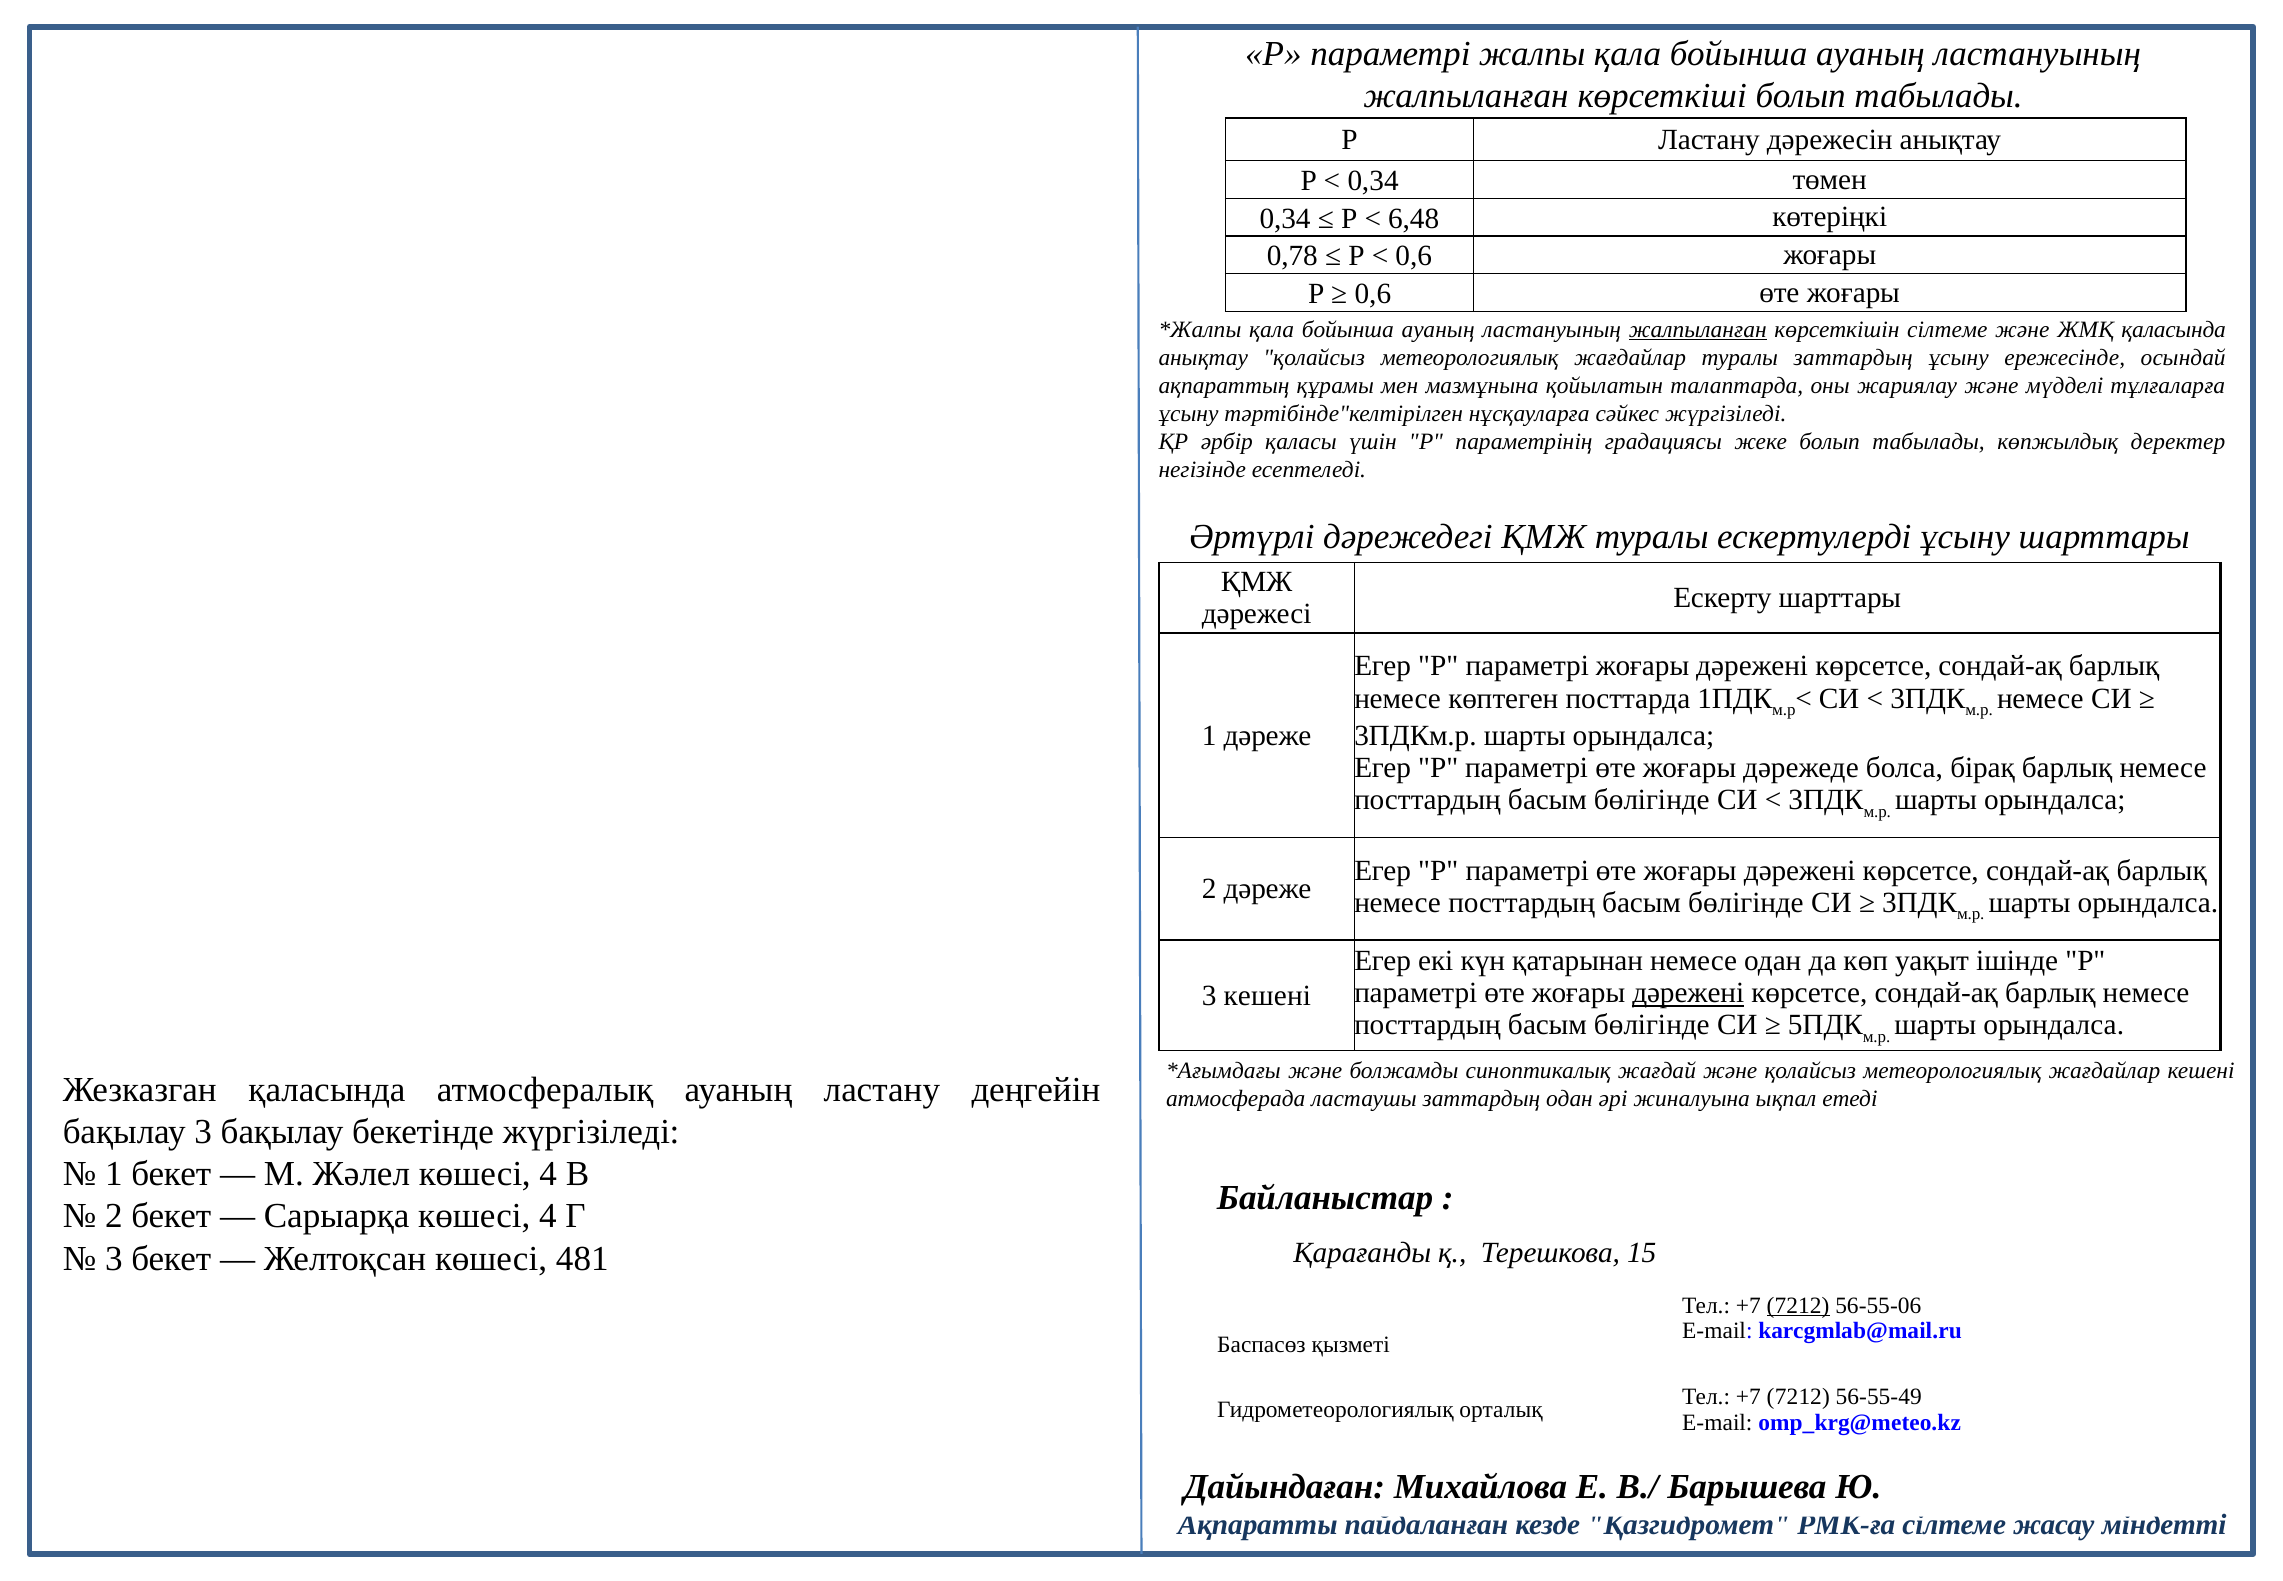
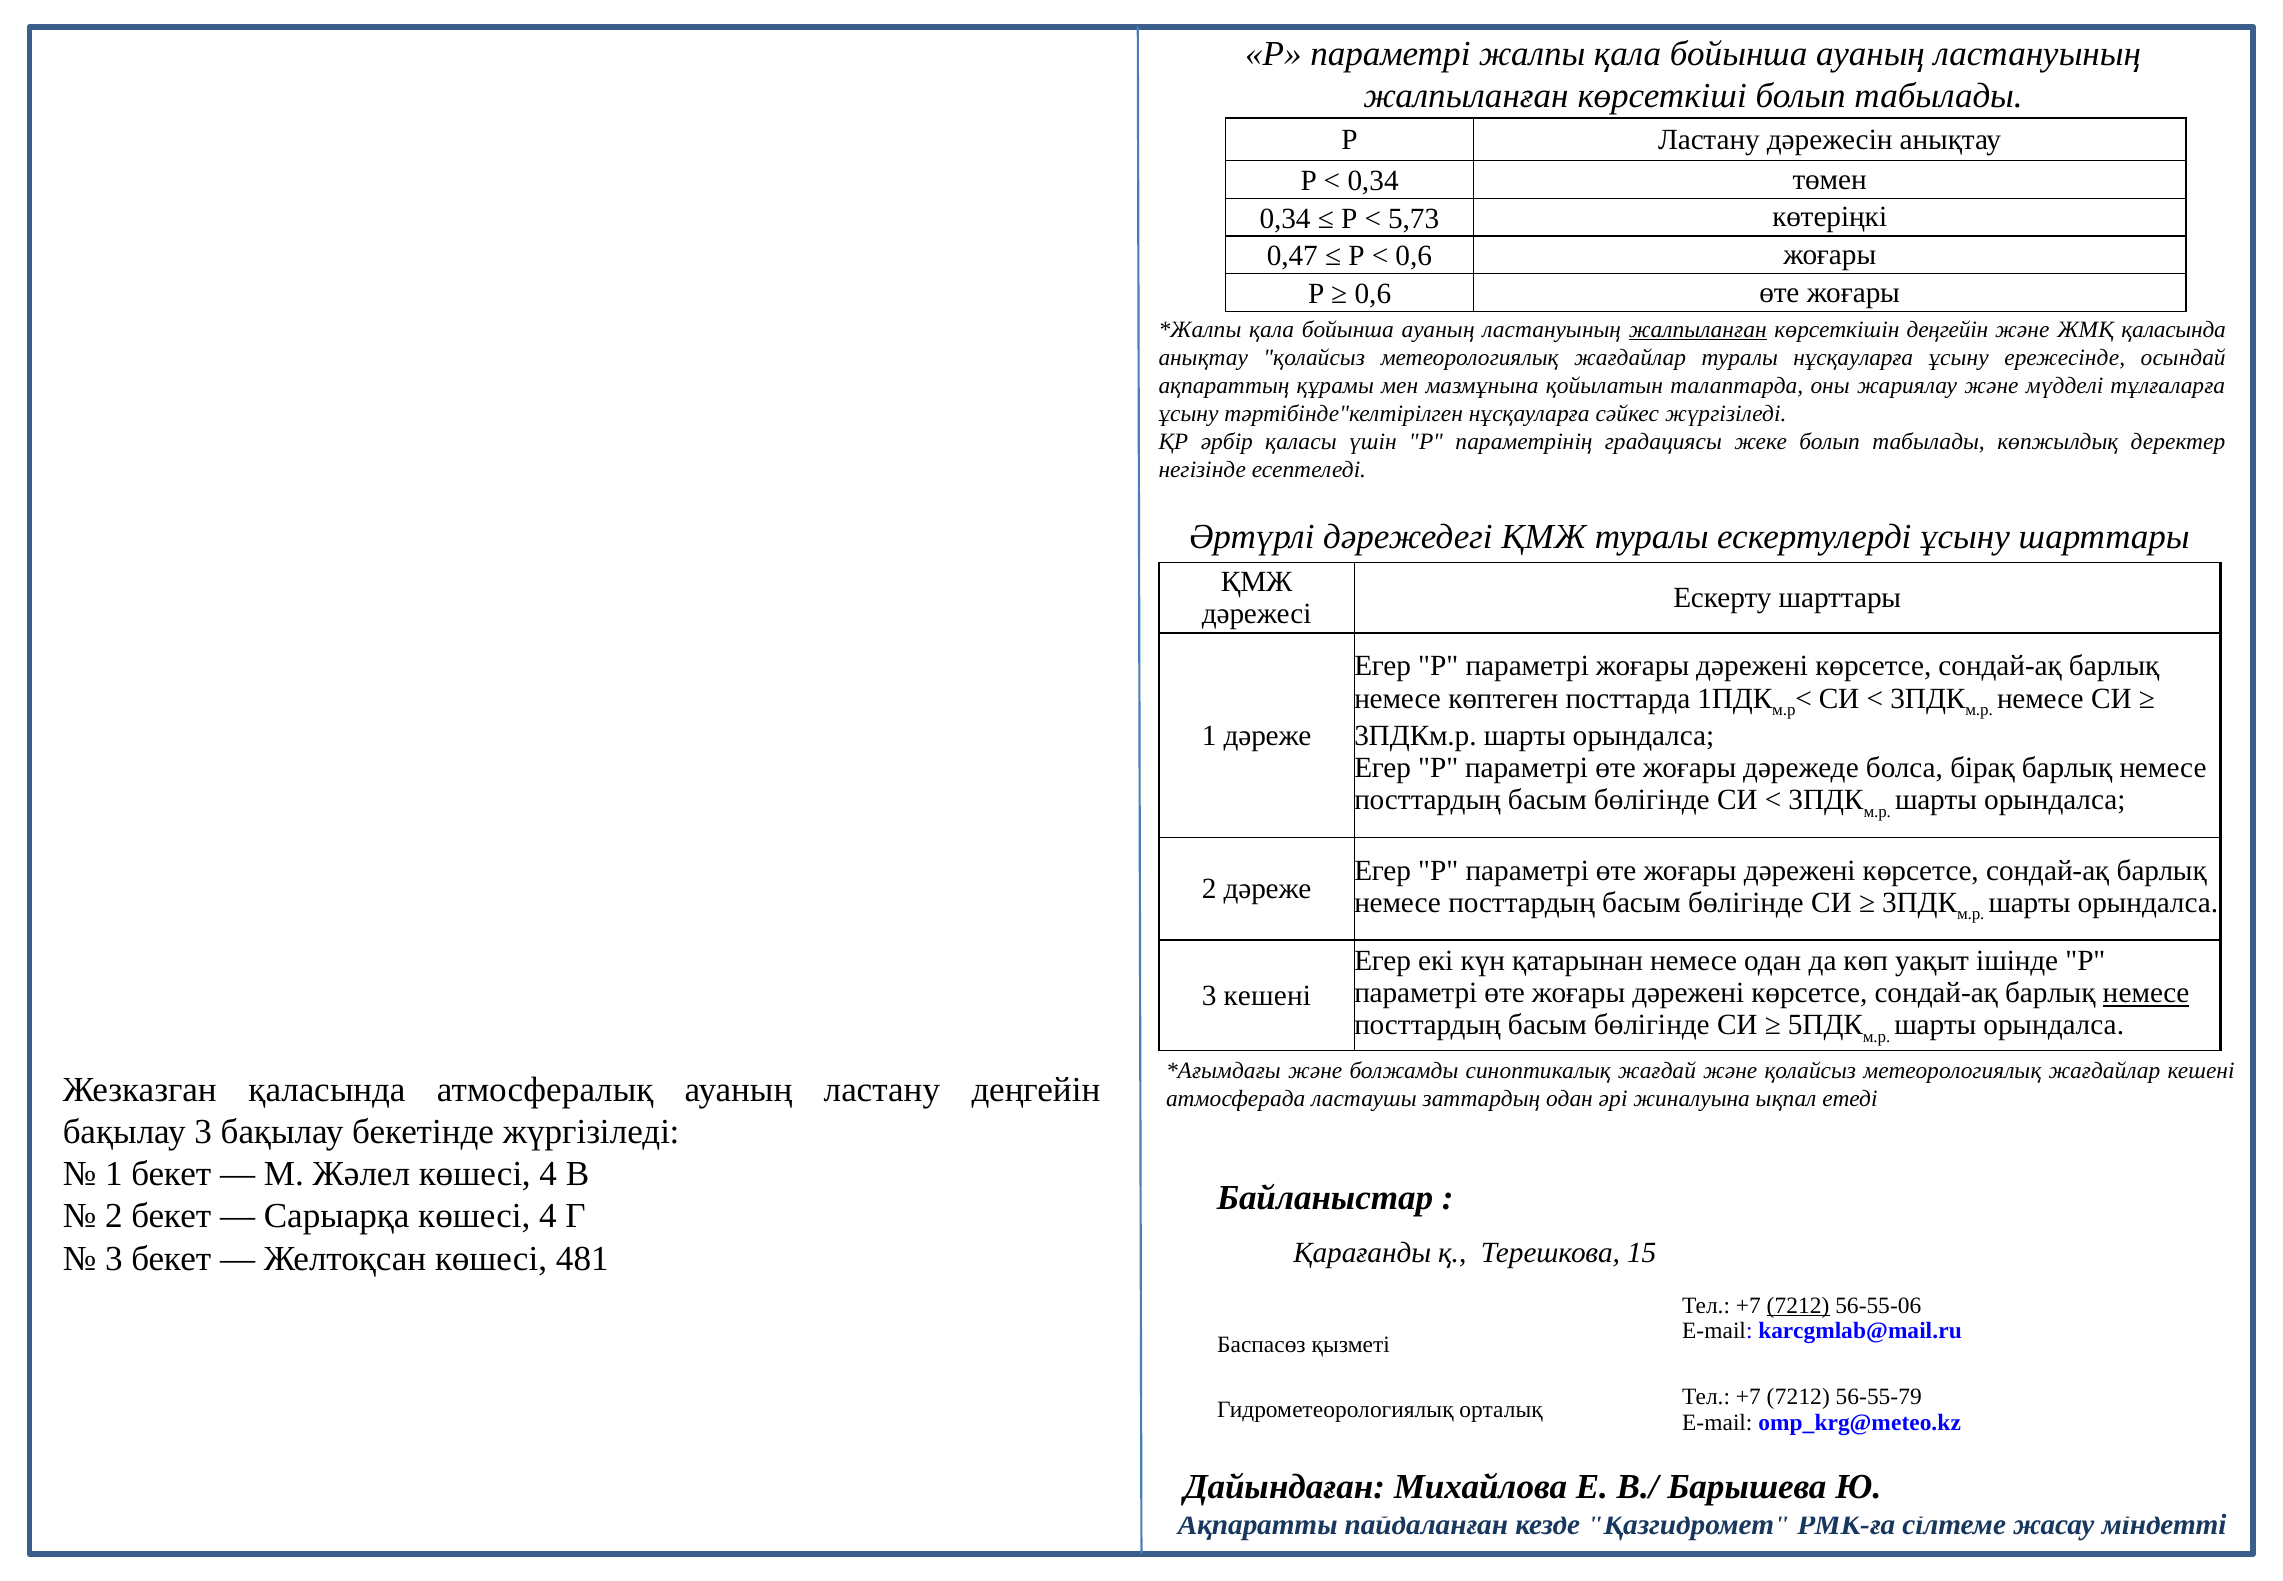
6,48: 6,48 -> 5,73 (1414, 218)
0,78: 0,78 -> 0,47 (1292, 256)
көрсеткішін сілтеме: сілтеме -> деңгейін (1947, 329)
туралы заттардың: заттардың -> нұсқауларға (1853, 357)
дәрежені underline: present -> none (1688, 993)
немесе underline: none -> present (2146, 993)
56-55-49: 56-55-49 -> 56-55-79 (1879, 1396)
